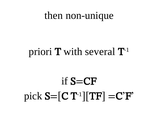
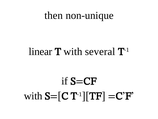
priori: priori -> linear (40, 51)
pick: pick -> with (33, 96)
